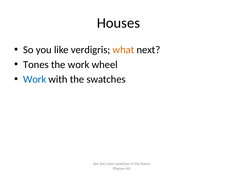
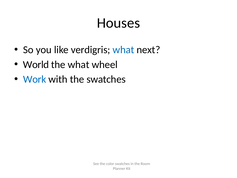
what colour: orange -> blue (123, 50)
Tones: Tones -> World (36, 64)
the work: work -> what (79, 64)
